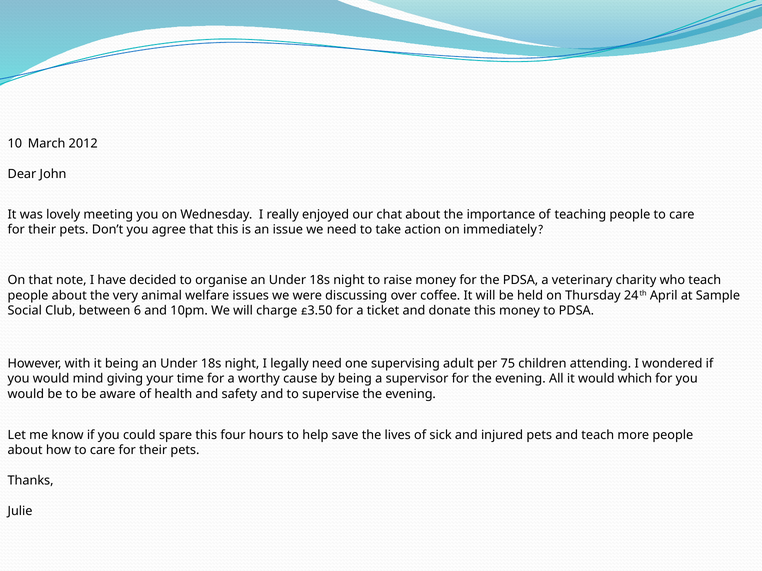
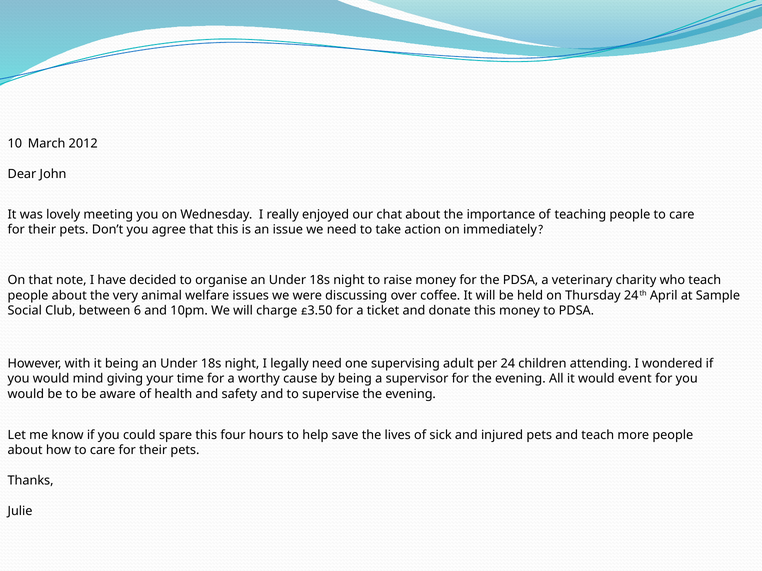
75: 75 -> 24 (508, 364)
which: which -> event (635, 379)
